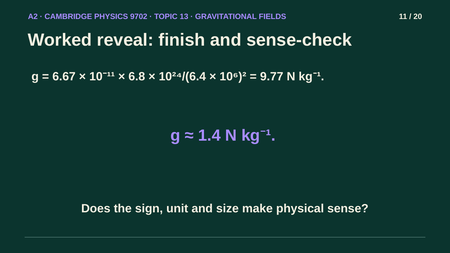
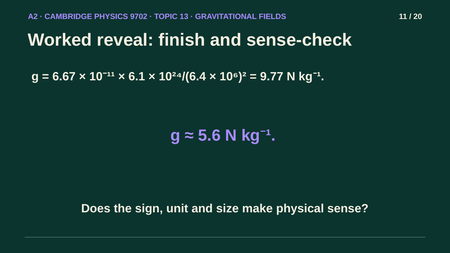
6.8: 6.8 -> 6.1 (137, 76)
1.4: 1.4 -> 5.6 (209, 136)
